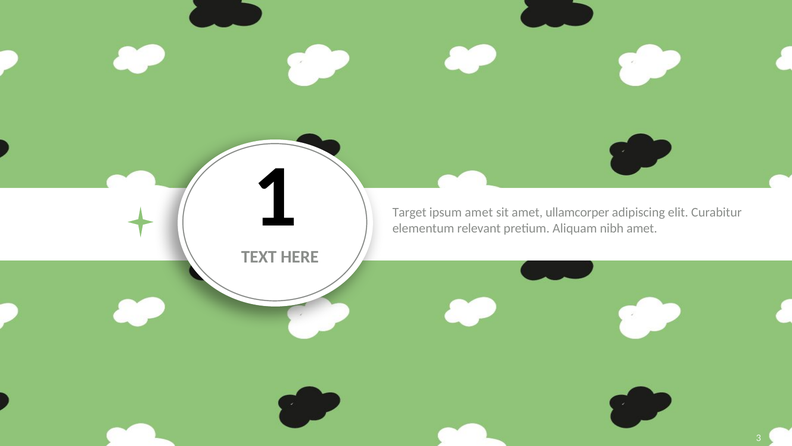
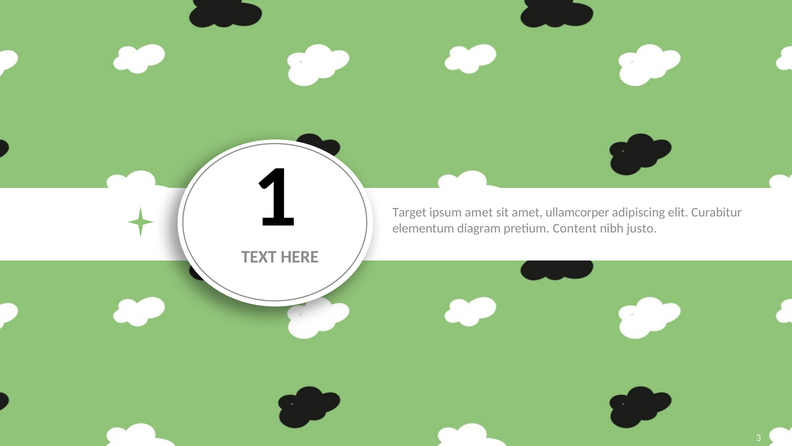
relevant: relevant -> diagram (479, 228)
Aliquam: Aliquam -> Content (575, 228)
nibh amet: amet -> justo (642, 228)
